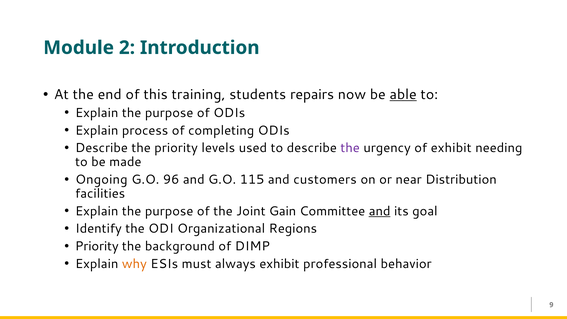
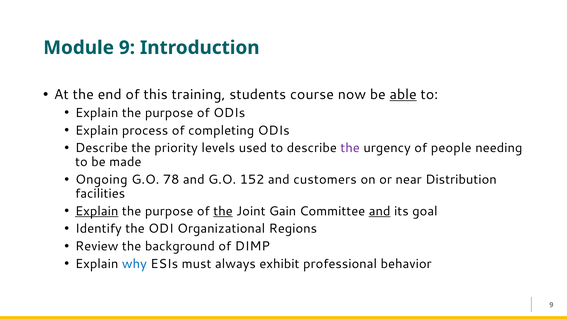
Module 2: 2 -> 9 (127, 48)
repairs: repairs -> course (312, 95)
of exhibit: exhibit -> people (451, 148)
96: 96 -> 78 (171, 180)
115: 115 -> 152 (252, 180)
Explain underline: none -> present (97, 211)
the underline: none -> present (223, 211)
Priority: Priority -> Review (97, 246)
why colour: orange -> blue (134, 264)
